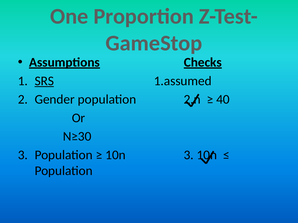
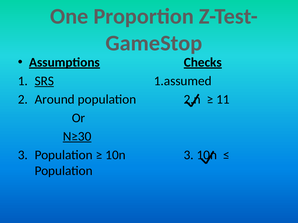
Gender: Gender -> Around (55, 100)
40: 40 -> 11 (223, 100)
N≥30 underline: none -> present (77, 137)
